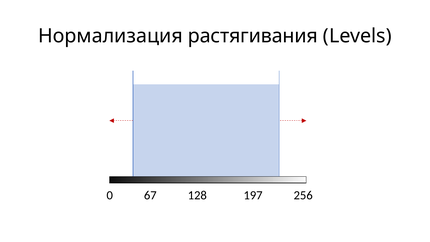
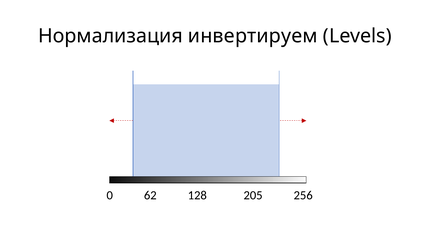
растягивания: растягивания -> инвертируем (253, 36)
67: 67 -> 62 (150, 195)
197: 197 -> 205 (253, 195)
